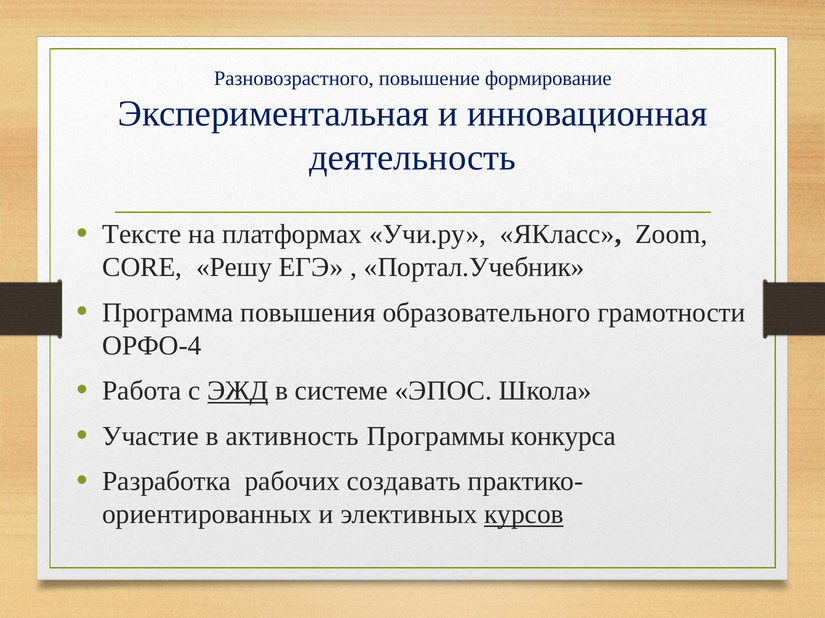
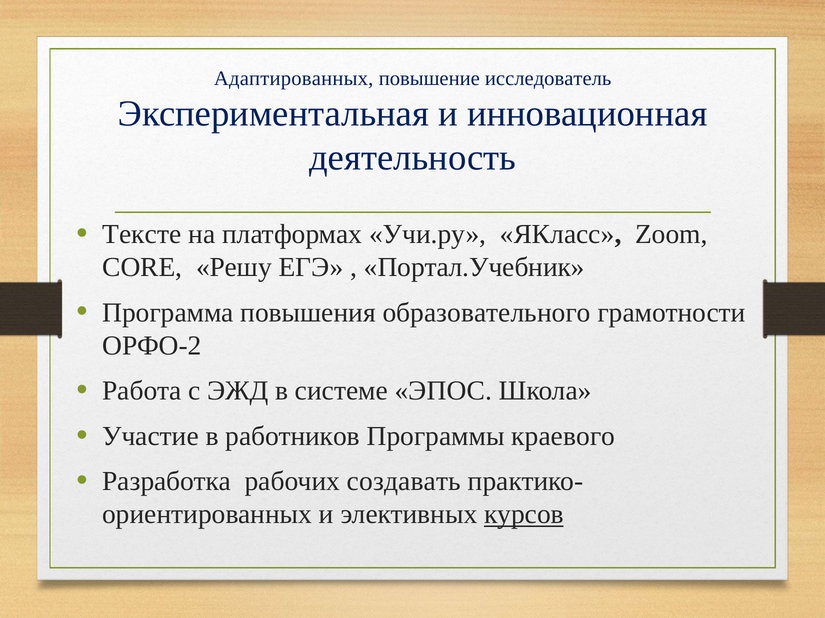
Разновозрастного: Разновозрастного -> Адаптированных (294, 78)
формирование: формирование -> исследователь (548, 78)
ОРФО-4: ОРФО-4 -> ОРФО-2 (152, 346)
ЭЖД underline: present -> none (238, 391)
активность: активность -> работников (293, 437)
конкурсa: конкурсa -> краевого (563, 437)
